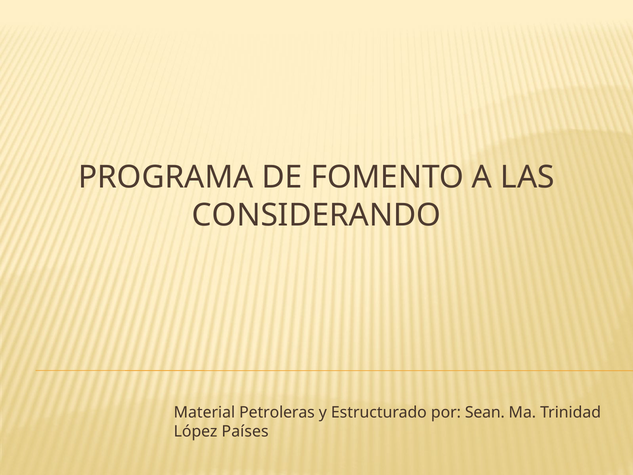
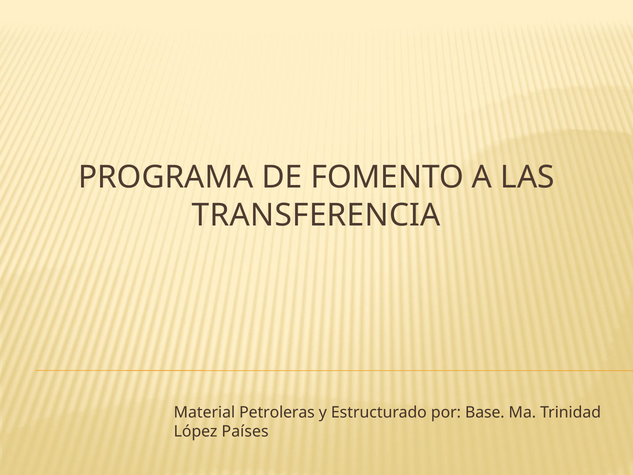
CONSIDERANDO: CONSIDERANDO -> TRANSFERENCIA (316, 215)
Sean: Sean -> Base (485, 412)
